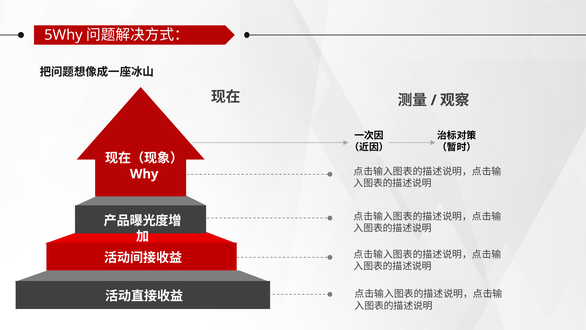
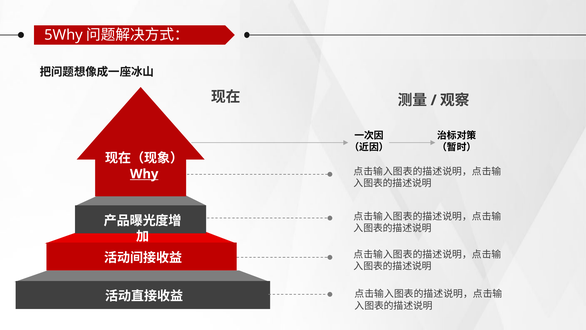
Why underline: none -> present (144, 174)
